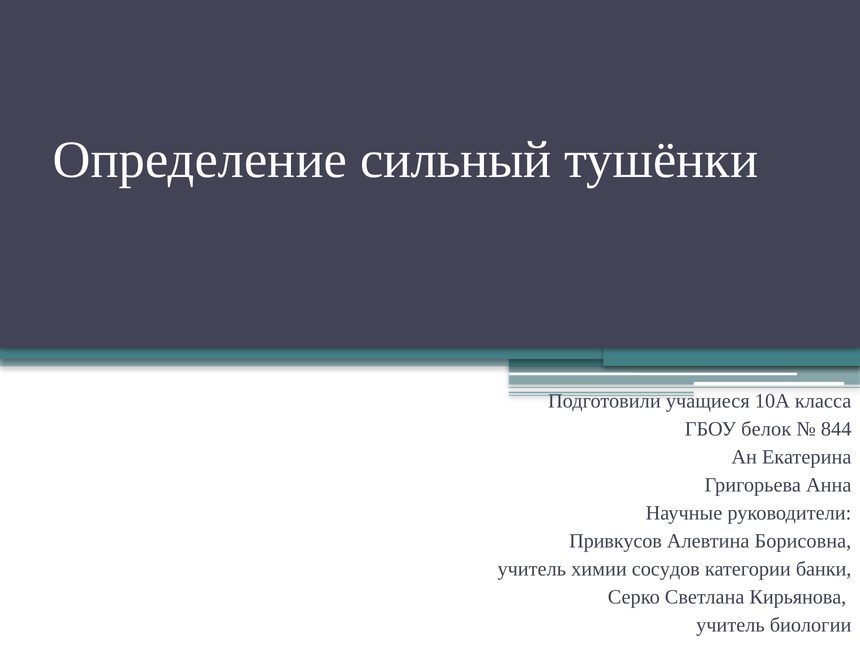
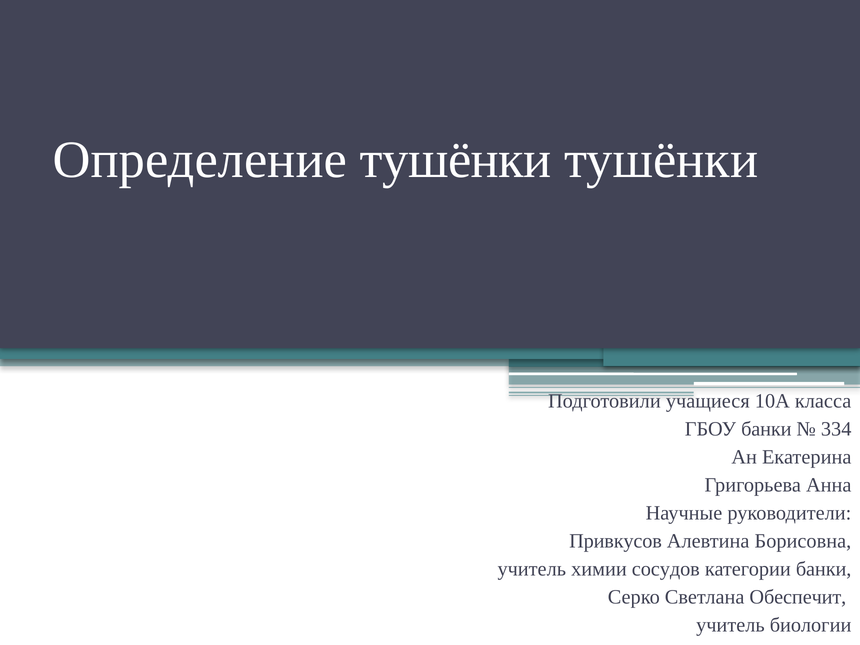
Определение сильный: сильный -> тушёнки (456, 160)
ГБОУ белок: белок -> банки (766, 429)
844: 844 -> 334 (836, 429)
Кирьянова: Кирьянова -> Обеспечит (798, 597)
